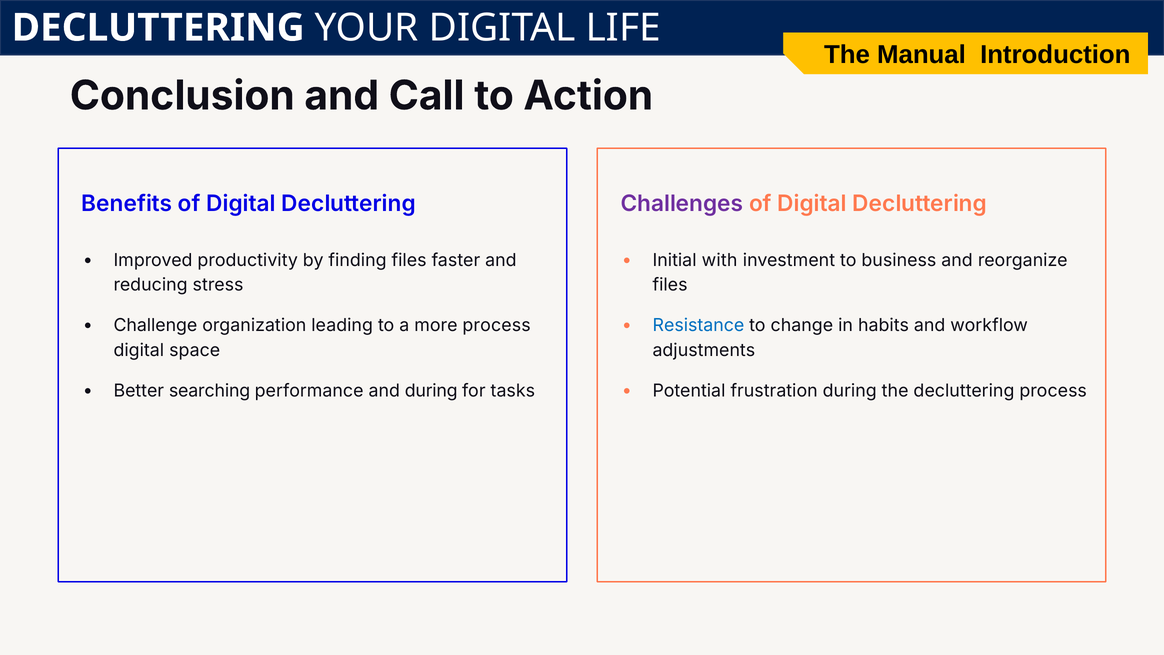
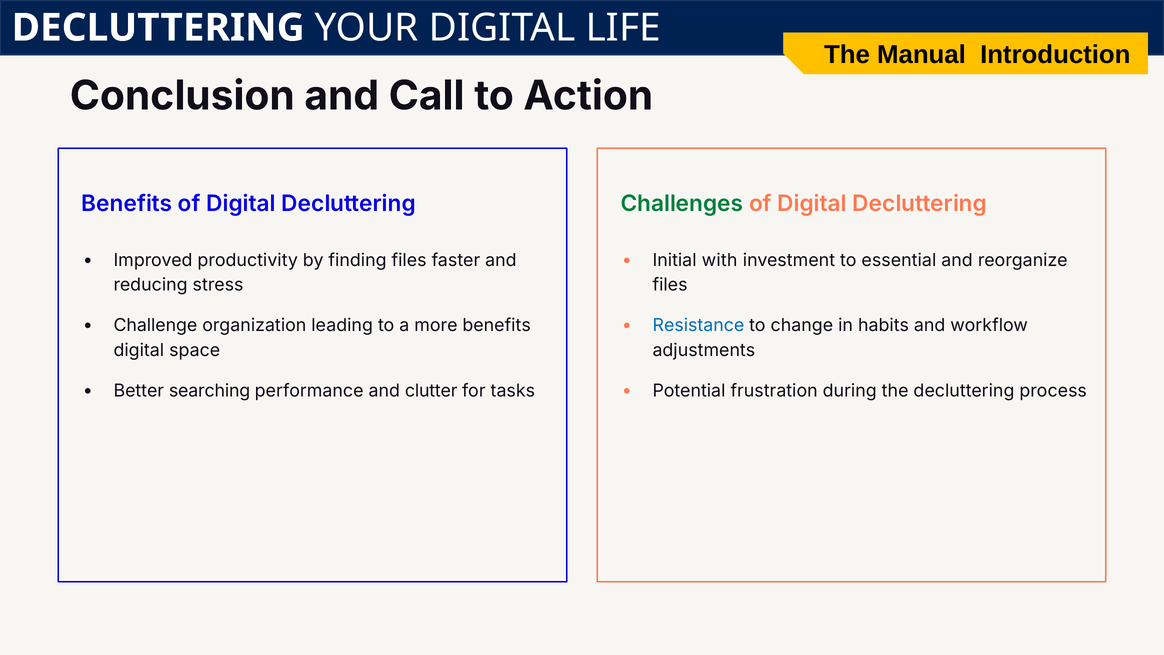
Challenges colour: purple -> green (682, 204)
business: business -> essential (899, 260)
more process: process -> benefits (497, 326)
and during: during -> clutter (431, 391)
